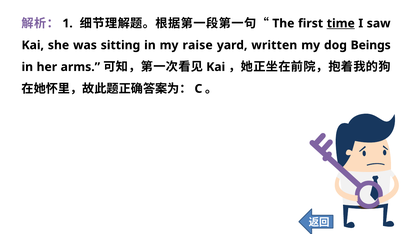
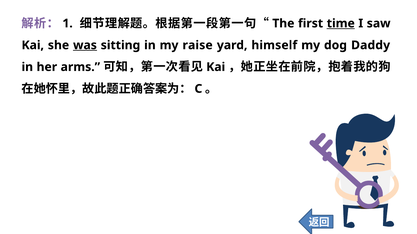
was underline: none -> present (85, 45)
written: written -> himself (274, 45)
Beings: Beings -> Daddy (371, 45)
